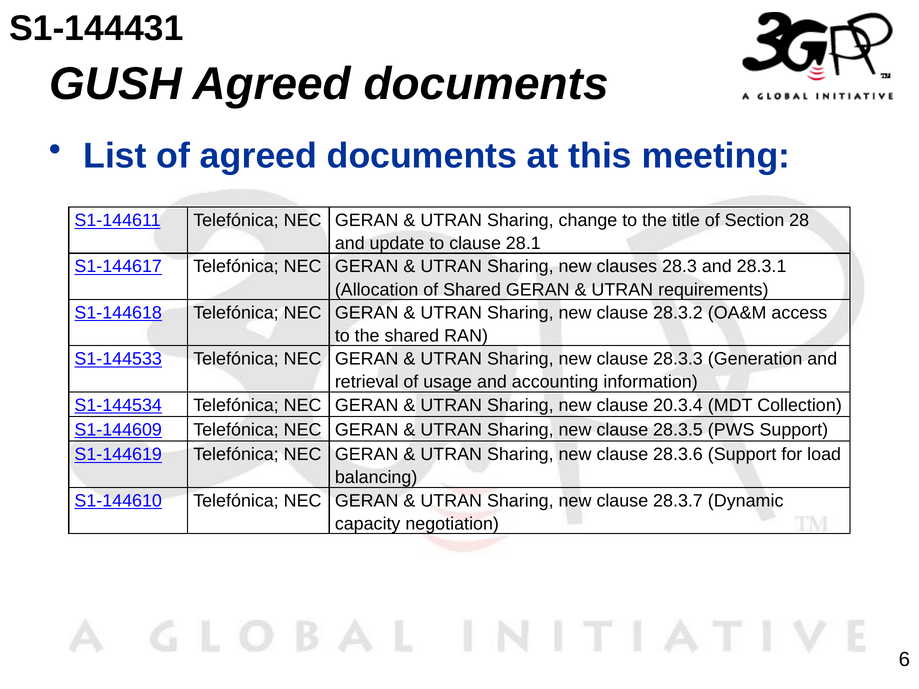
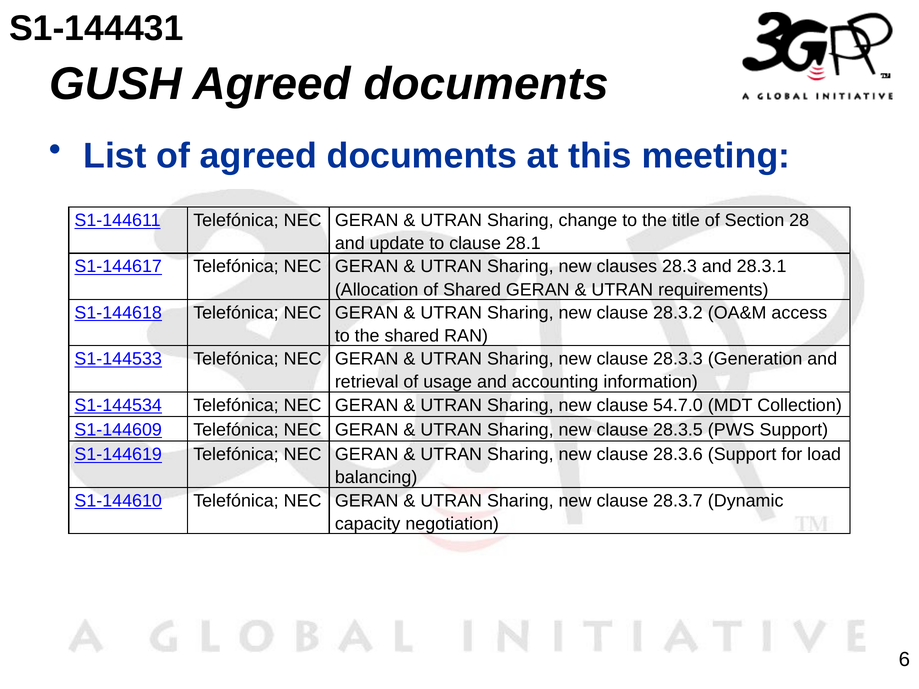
20.3.4: 20.3.4 -> 54.7.0 (678, 405)
